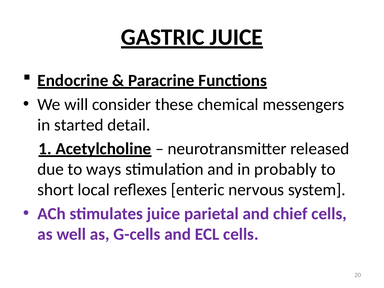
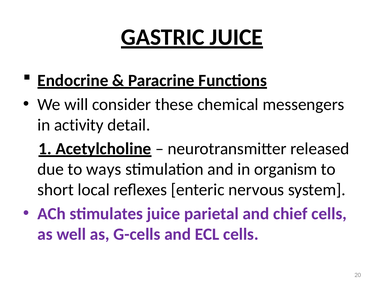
started: started -> activity (79, 125)
probably: probably -> organism (286, 169)
